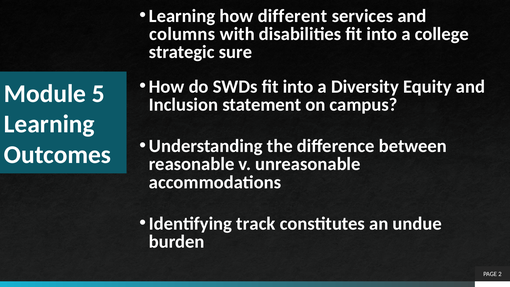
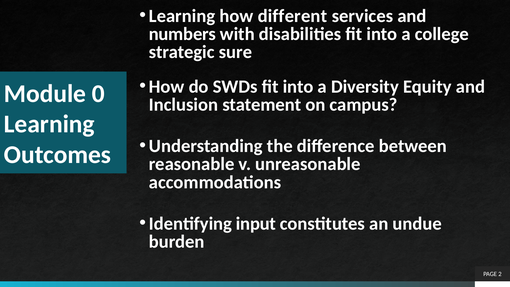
columns: columns -> numbers (182, 34)
5: 5 -> 0 (98, 94)
track: track -> input (256, 224)
